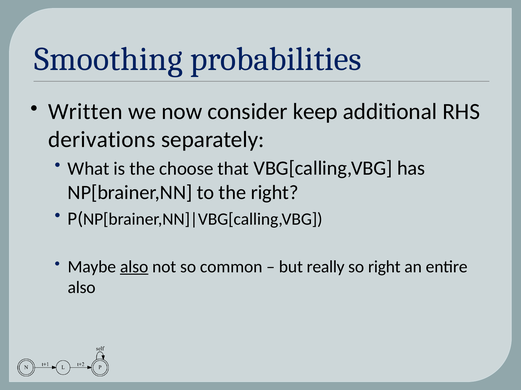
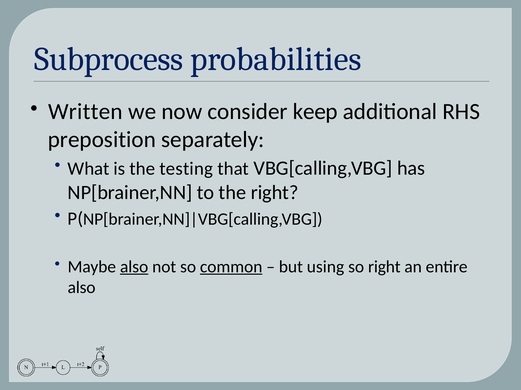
Smoothing: Smoothing -> Subprocess (109, 59)
derivations: derivations -> preposition (102, 140)
choose: choose -> testing (186, 169)
common underline: none -> present (231, 267)
really: really -> using (325, 267)
